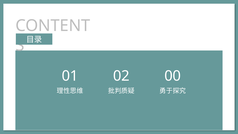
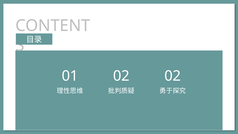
02 00: 00 -> 02 (173, 76)
